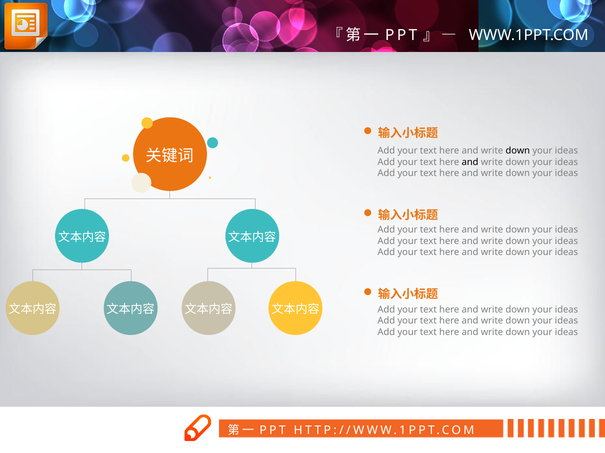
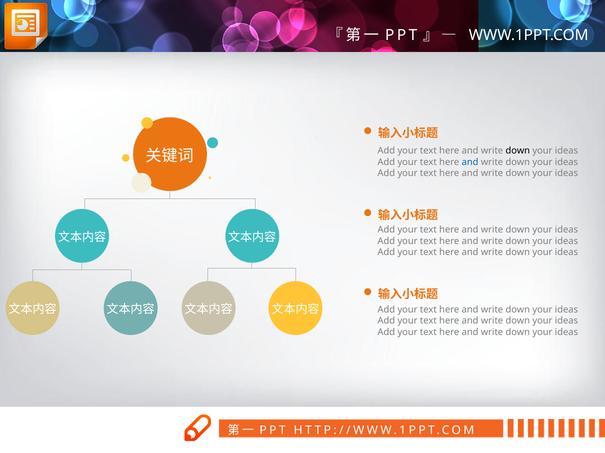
and colour: black -> blue (470, 162)
